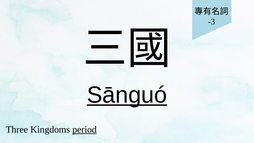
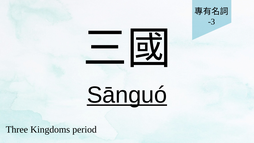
period underline: present -> none (85, 129)
